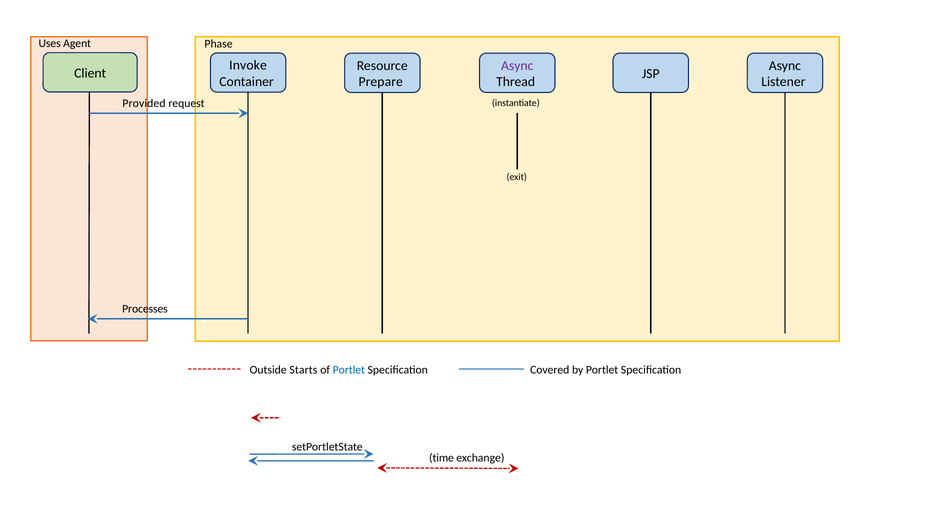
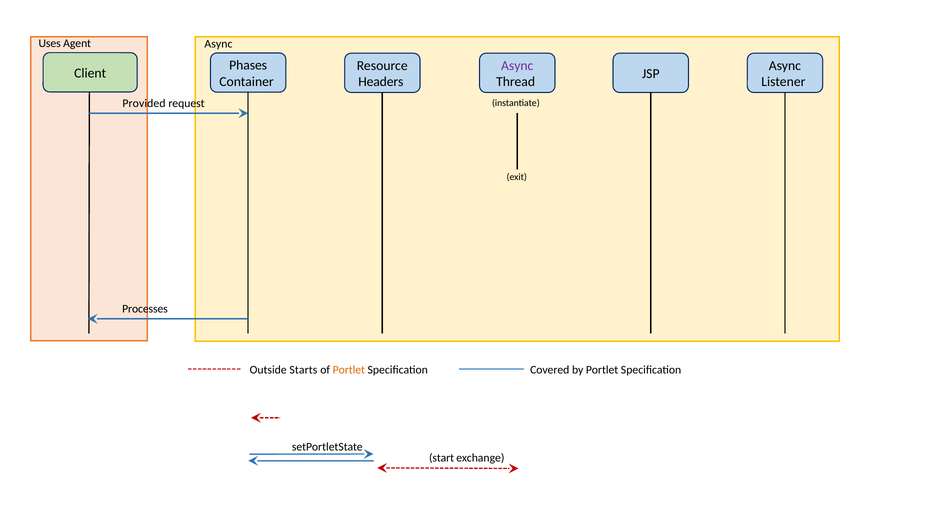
Agent Phase: Phase -> Async (218, 44)
Invoke: Invoke -> Phases (248, 65)
Prepare: Prepare -> Headers (381, 82)
Portlet colour: blue -> orange (349, 370)
time: time -> start (442, 458)
